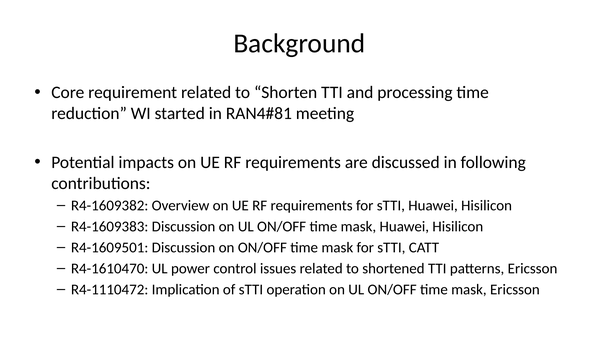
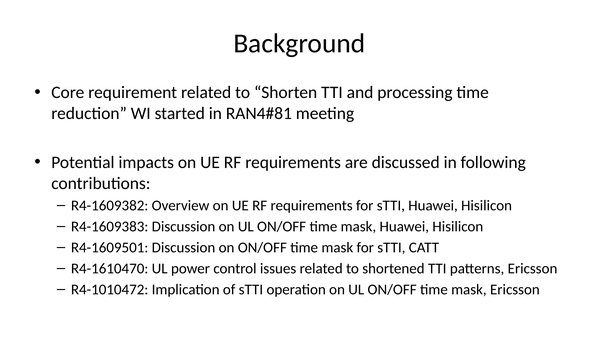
R4-1110472: R4-1110472 -> R4-1010472 (110, 289)
